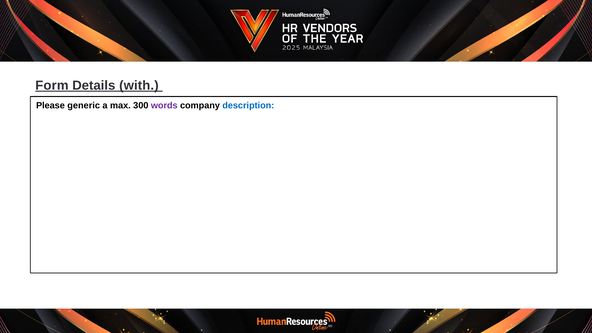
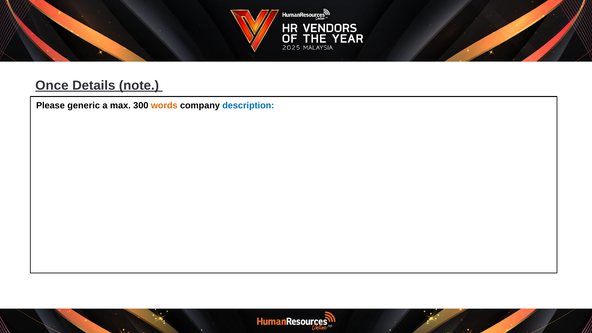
Form: Form -> Once (52, 85)
with: with -> note (139, 85)
words colour: purple -> orange (164, 106)
